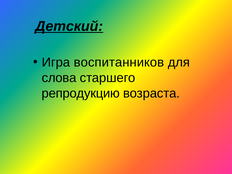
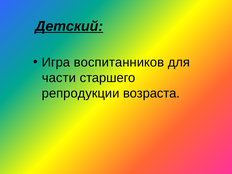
слова: слова -> части (59, 78)
репродукцию: репродукцию -> репродукции (81, 93)
